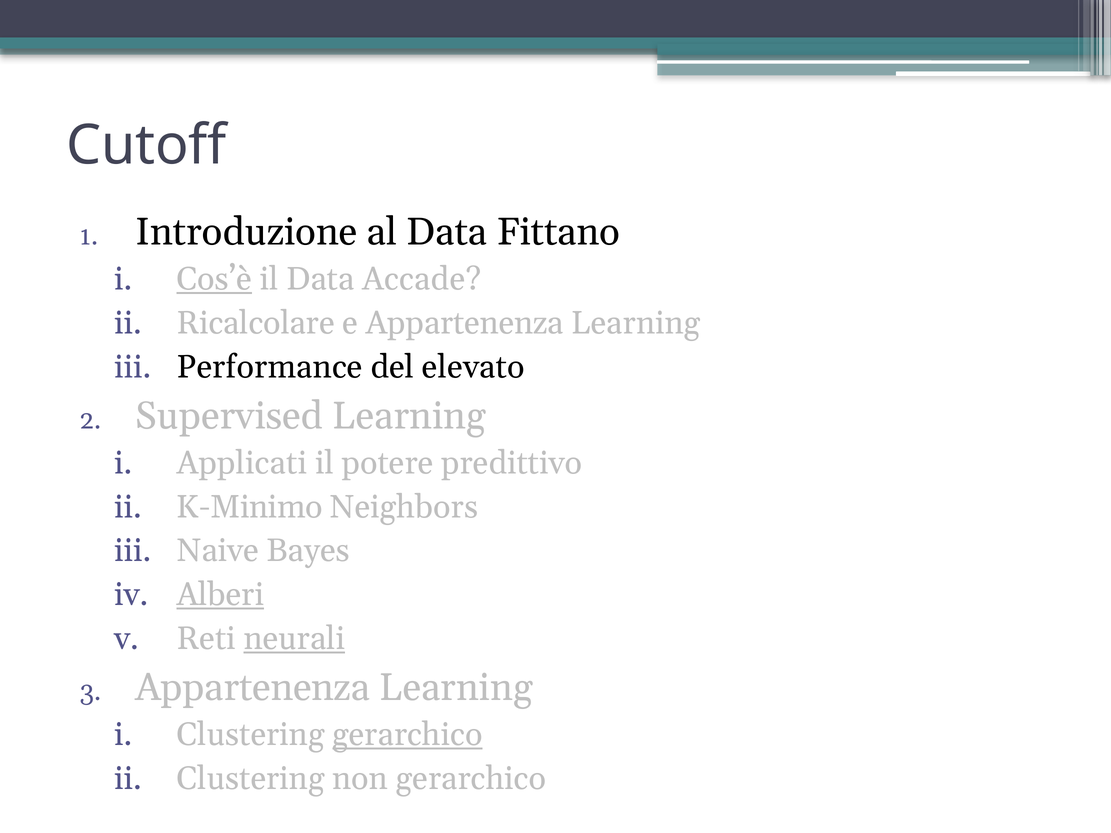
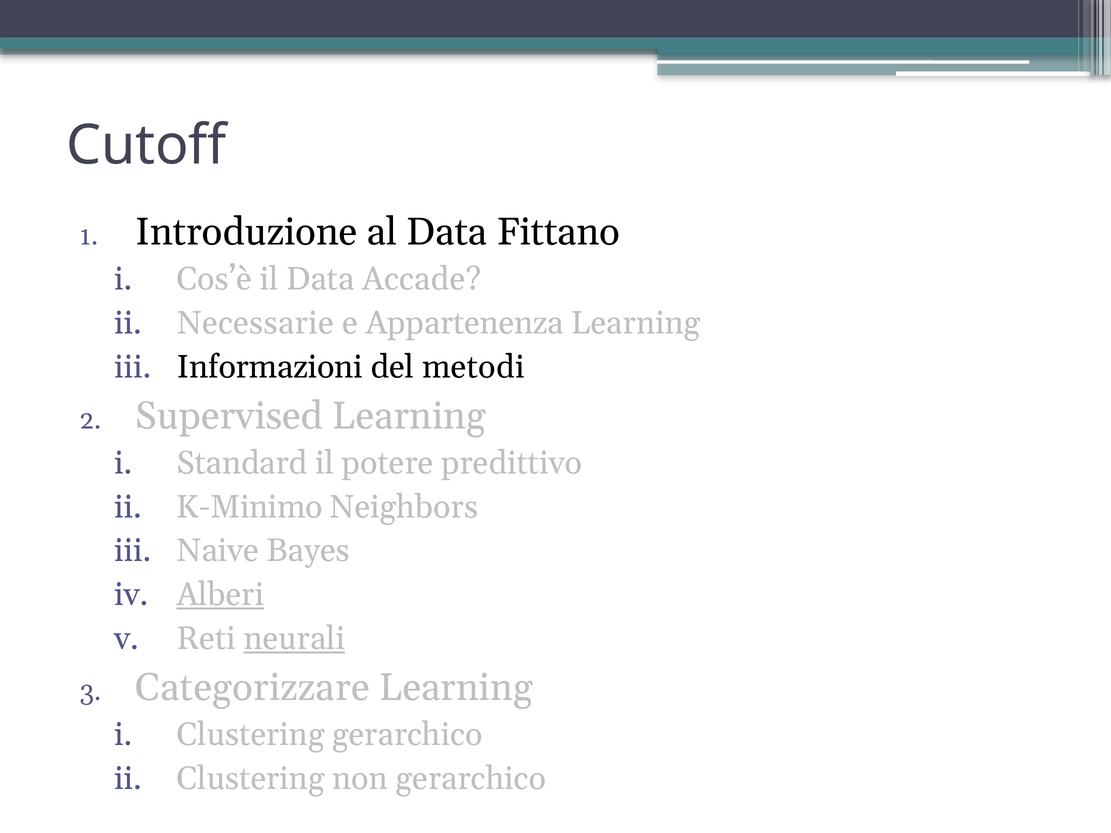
Cos’è underline: present -> none (214, 279)
Ricalcolare: Ricalcolare -> Necessarie (256, 323)
Performance: Performance -> Informazioni (270, 367)
elevato: elevato -> metodi (473, 367)
Applicati: Applicati -> Standard (242, 463)
Appartenenza: Appartenenza -> Categorizzare (253, 688)
gerarchico underline: present -> none (407, 735)
